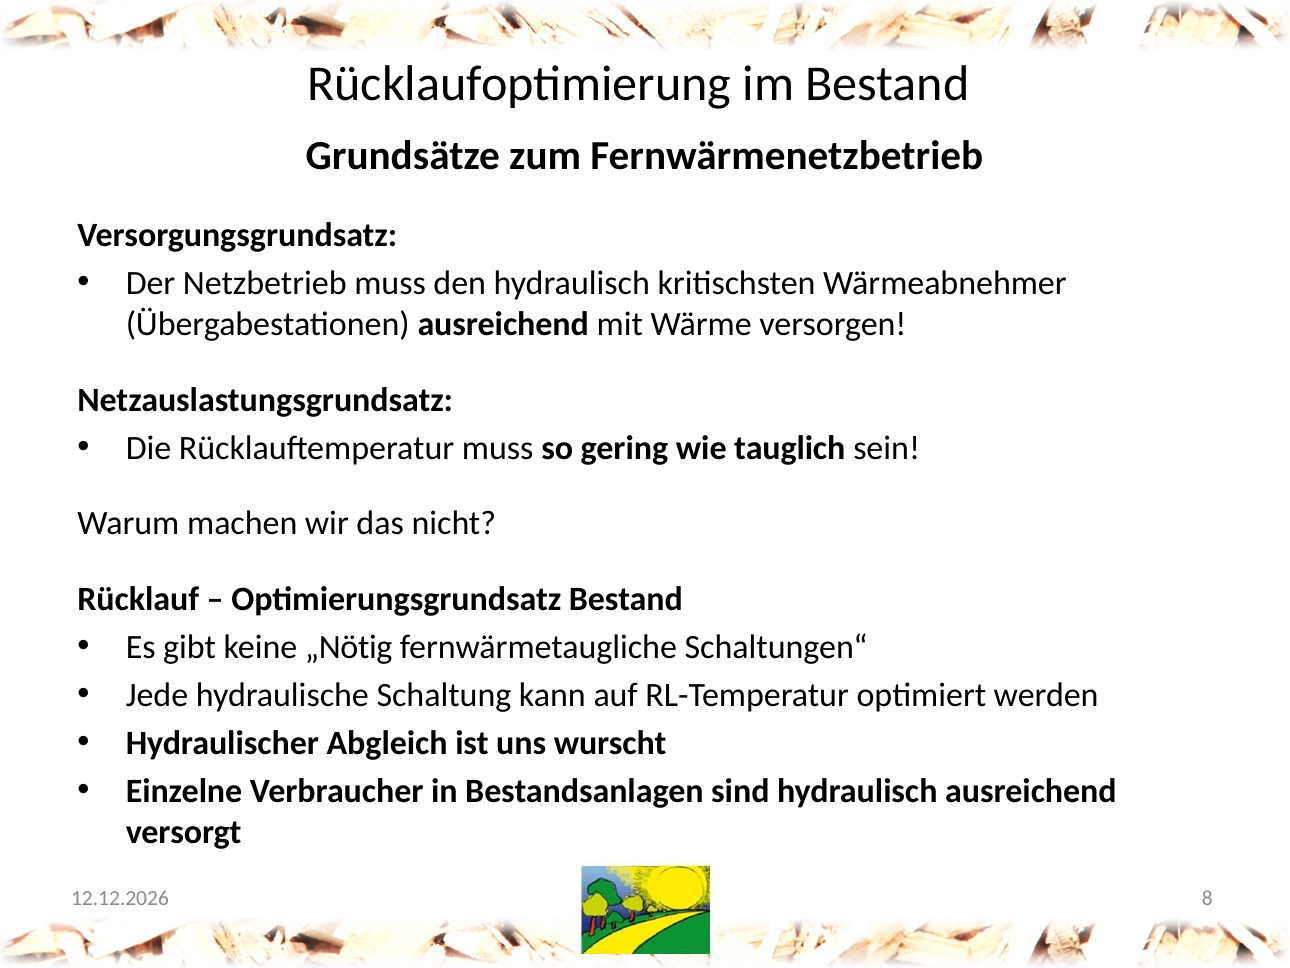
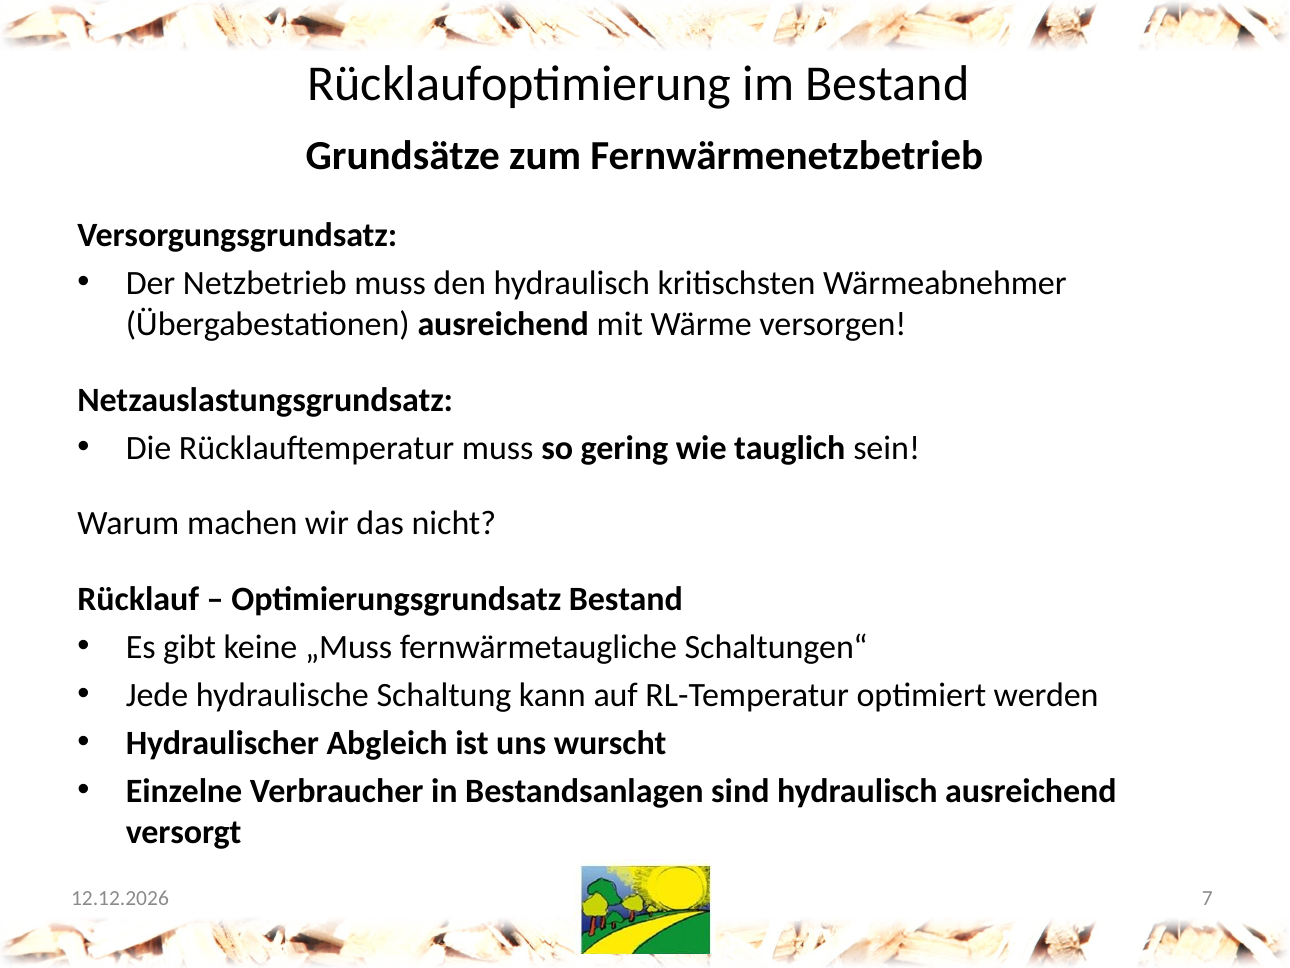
„Nötig: „Nötig -> „Muss (349, 647)
8: 8 -> 7 (1207, 898)
